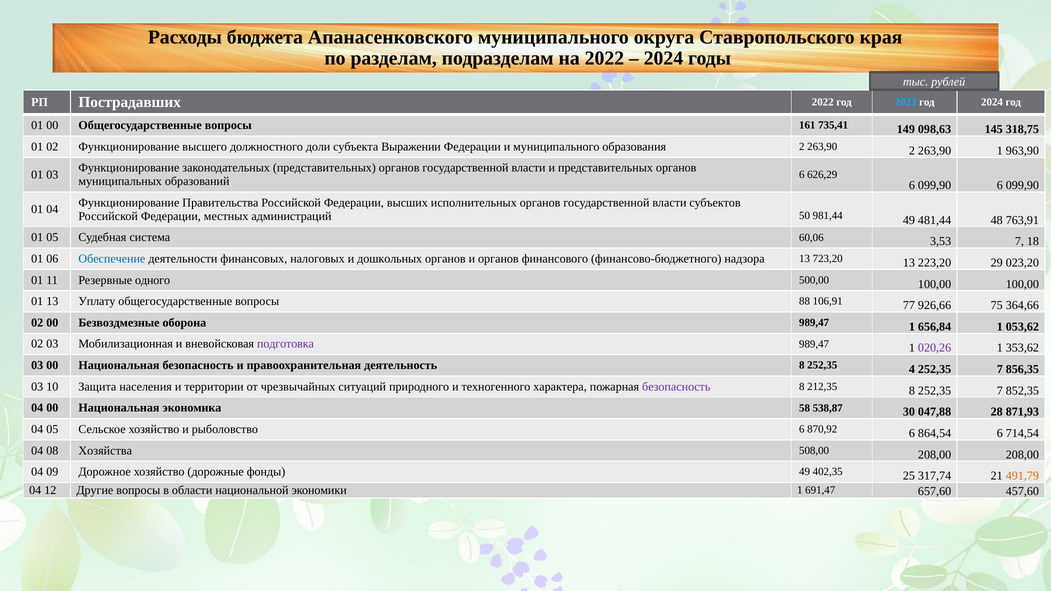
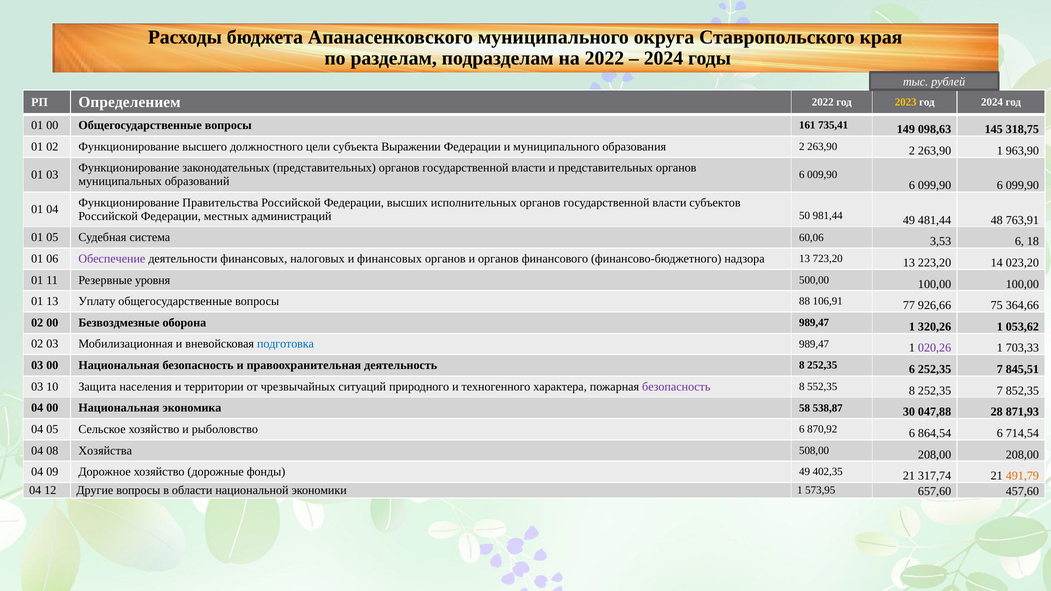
Пострадавших: Пострадавших -> Определением (130, 102)
2023 colour: light blue -> yellow (906, 102)
доли: доли -> цели (318, 147)
626,29: 626,29 -> 009,90 (822, 175)
3,53 7: 7 -> 6 (1019, 241)
Обеспечение colour: blue -> purple (112, 259)
и дошкольных: дошкольных -> финансовых (390, 259)
29: 29 -> 14 (997, 263)
одного: одного -> уровня (153, 280)
656,84: 656,84 -> 320,26 (935, 327)
подготовка colour: purple -> blue (285, 344)
353,62: 353,62 -> 703,33 (1022, 348)
252,35 4: 4 -> 6 (912, 369)
856,35: 856,35 -> 845,51 (1022, 369)
212,35: 212,35 -> 552,35 (822, 387)
402,35 25: 25 -> 21 (909, 476)
691,47: 691,47 -> 573,95 (820, 490)
